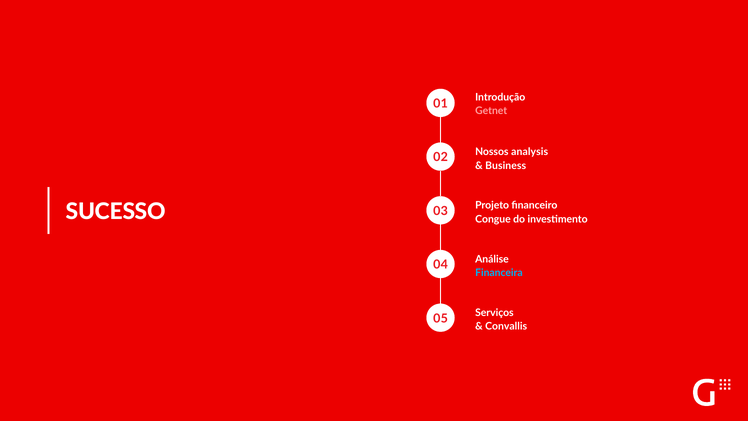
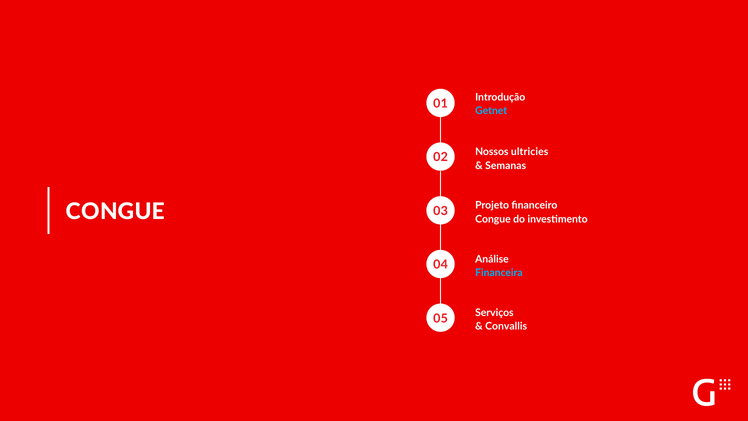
Getnet colour: pink -> light blue (491, 111)
analysis: analysis -> ultricies (530, 152)
Business: Business -> Semanas (506, 166)
SUCESSO: SUCESSO -> CONGUE (116, 211)
